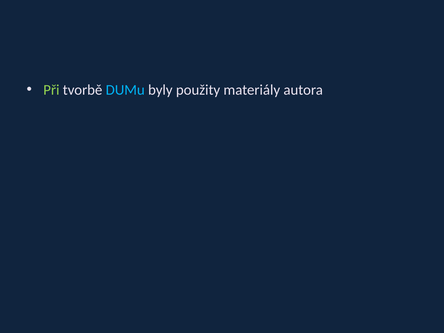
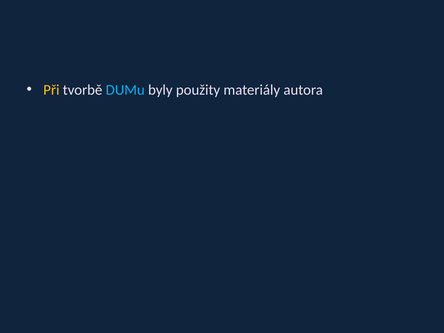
Při colour: light green -> yellow (51, 90)
